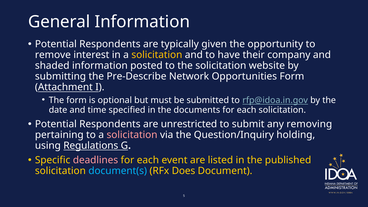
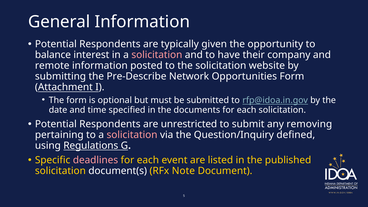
remove: remove -> balance (53, 55)
solicitation colour: yellow -> pink (157, 55)
shaded: shaded -> remote (52, 66)
holding: holding -> defined (296, 135)
document(s colour: light blue -> white (118, 171)
Does: Does -> Note (183, 171)
